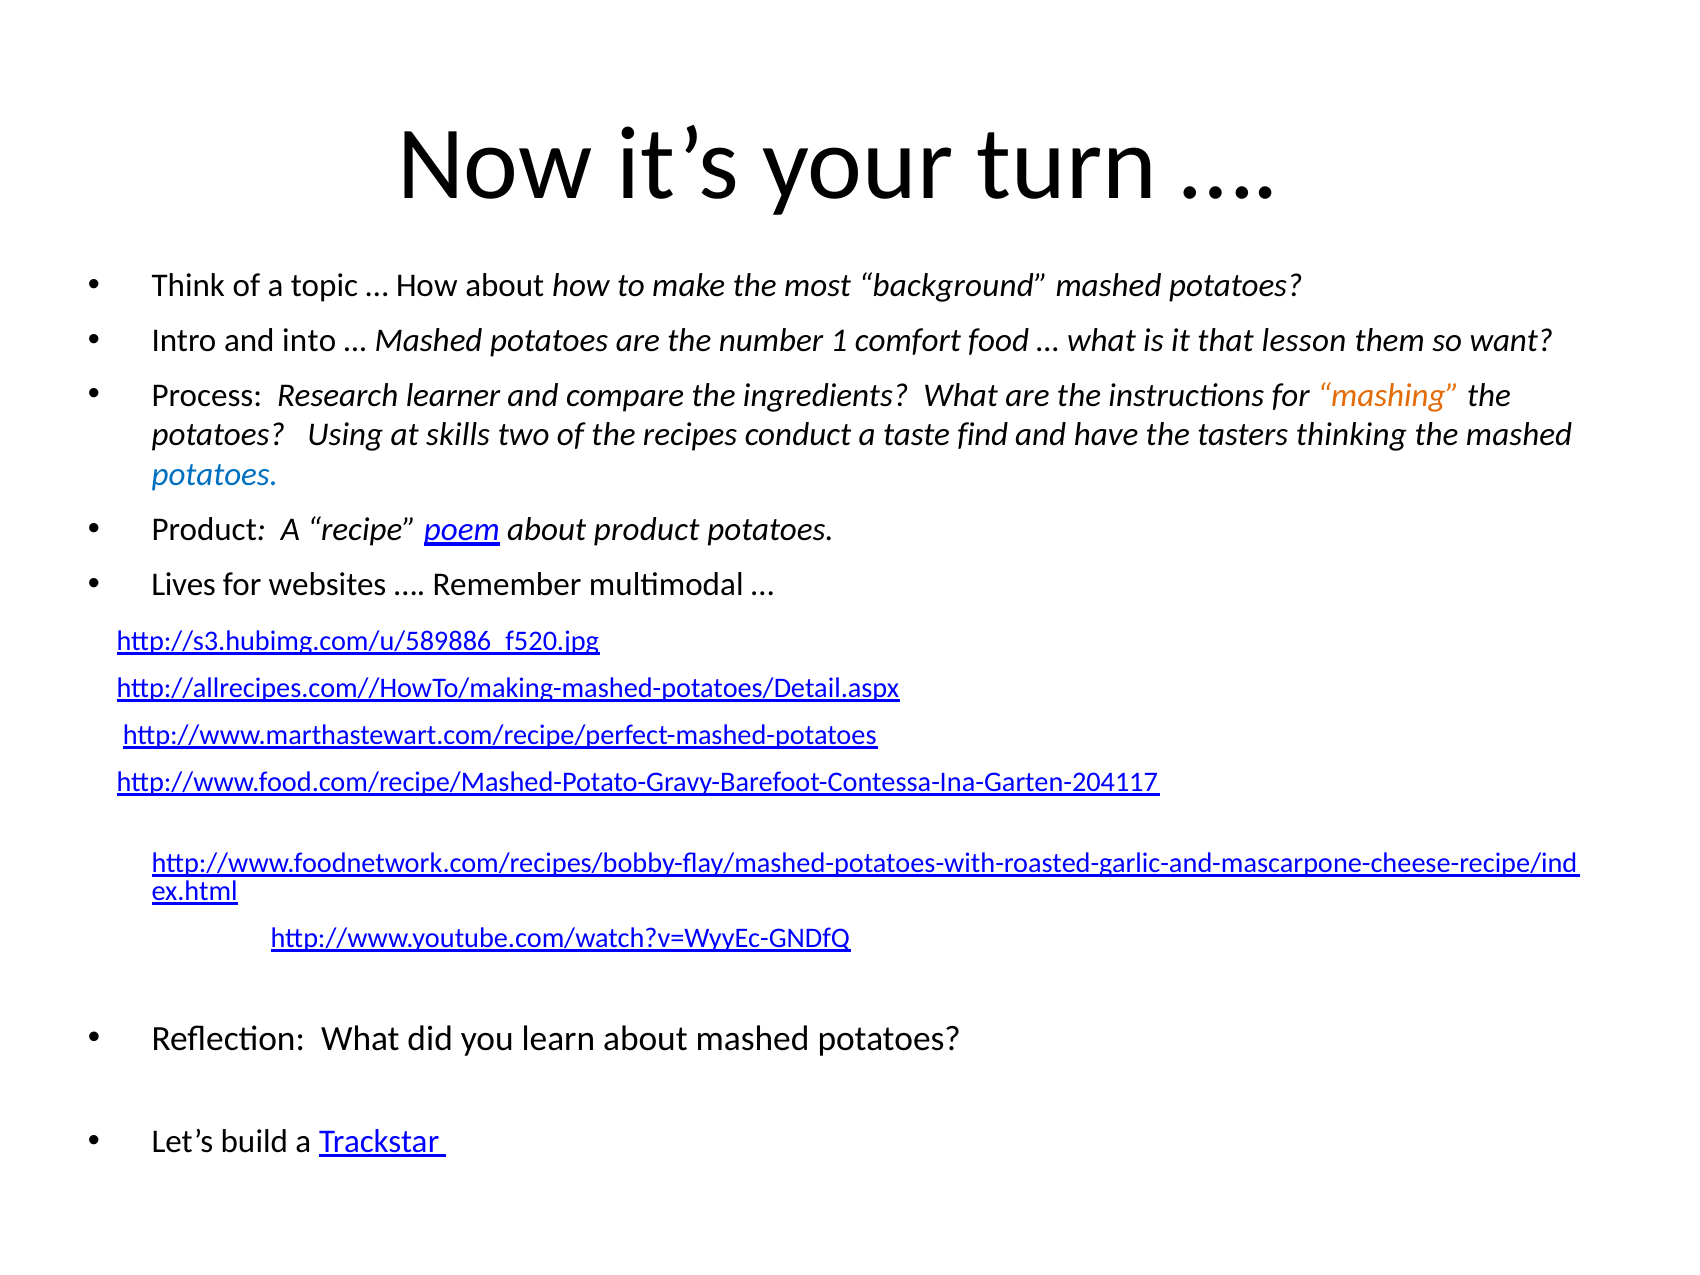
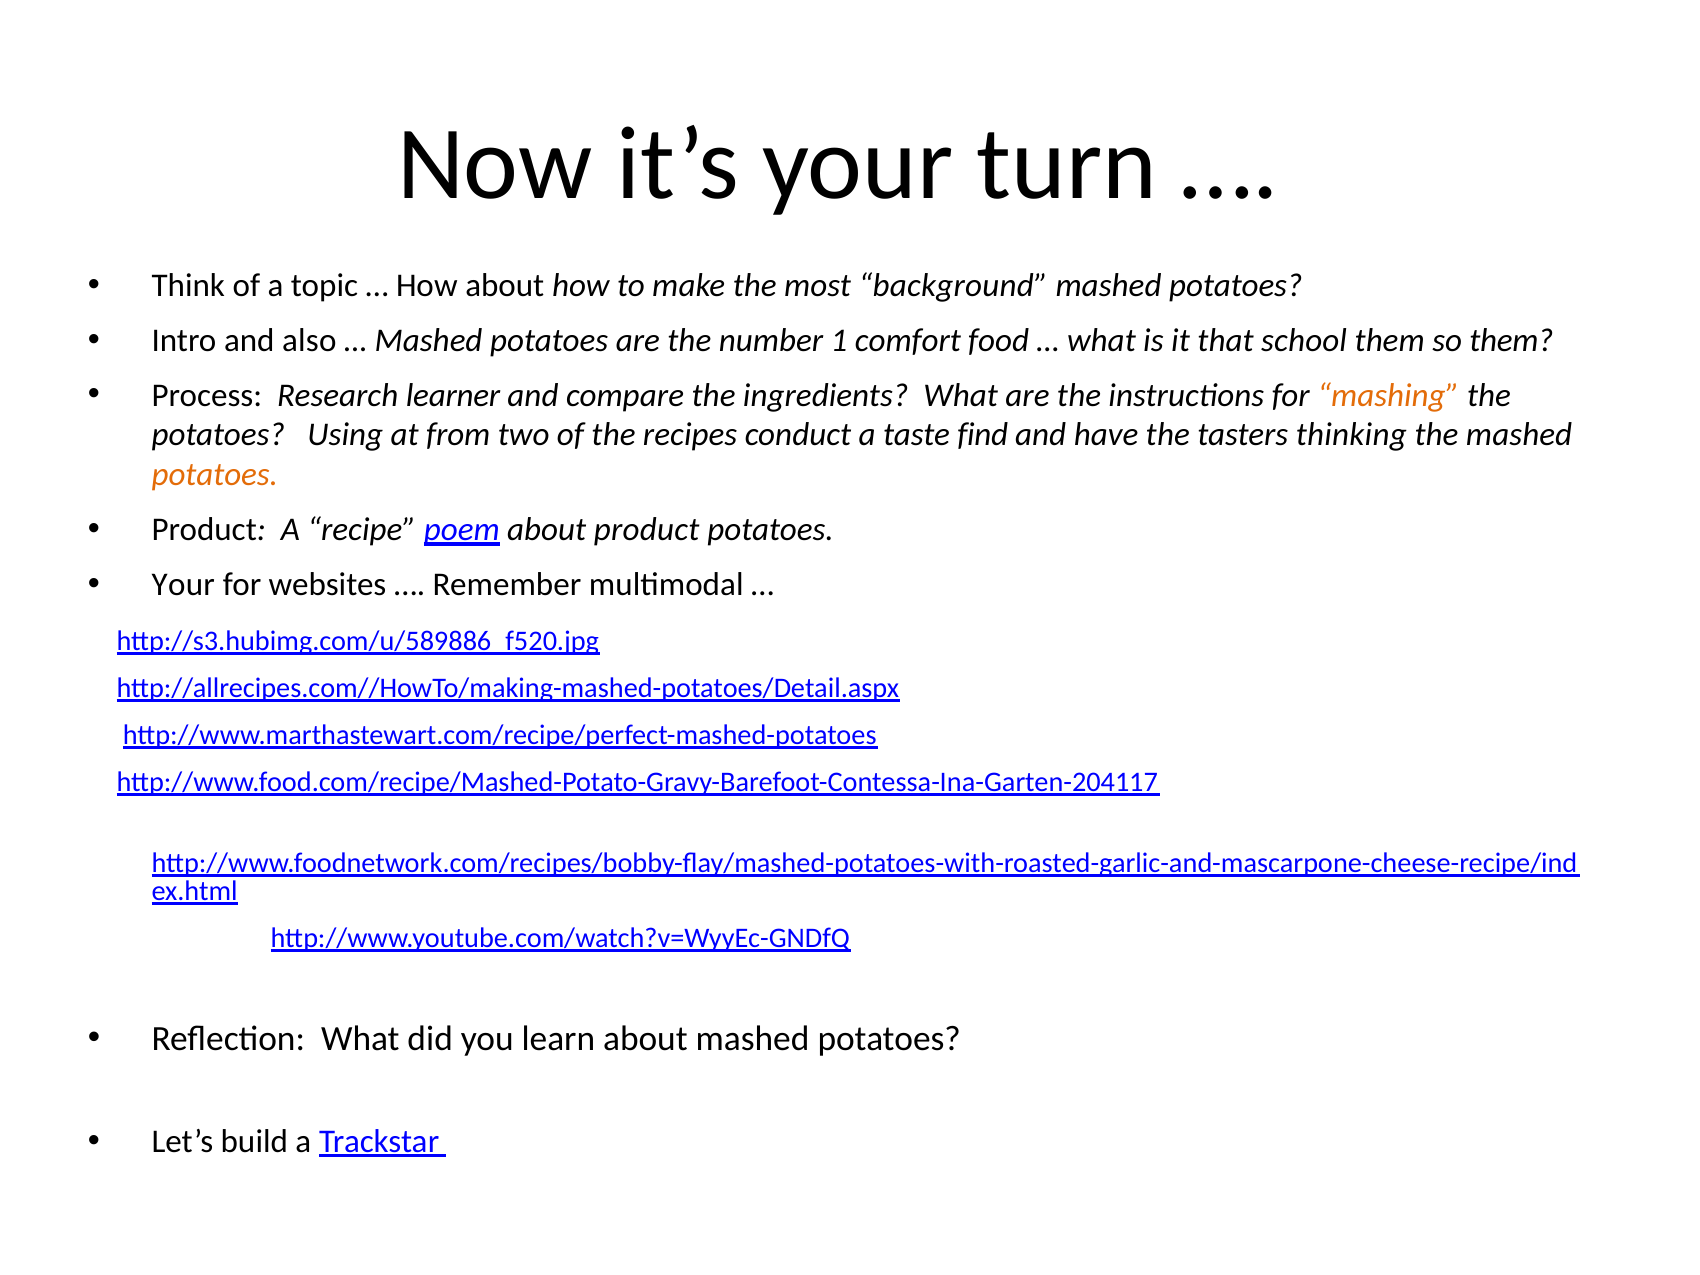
into: into -> also (309, 340)
lesson: lesson -> school (1304, 340)
so want: want -> them (1511, 340)
skills: skills -> from (458, 435)
potatoes colour: blue -> orange (215, 475)
Lives: Lives -> Your (183, 585)
